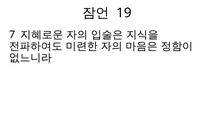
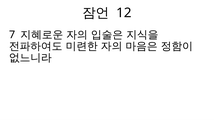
19: 19 -> 12 (124, 13)
